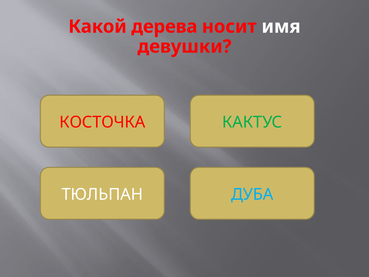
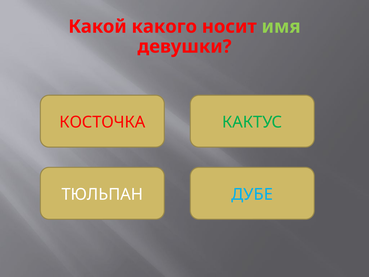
дерева: дерева -> какого (164, 27)
имя colour: white -> light green (281, 27)
ДУБА: ДУБА -> ДУБЕ (252, 194)
